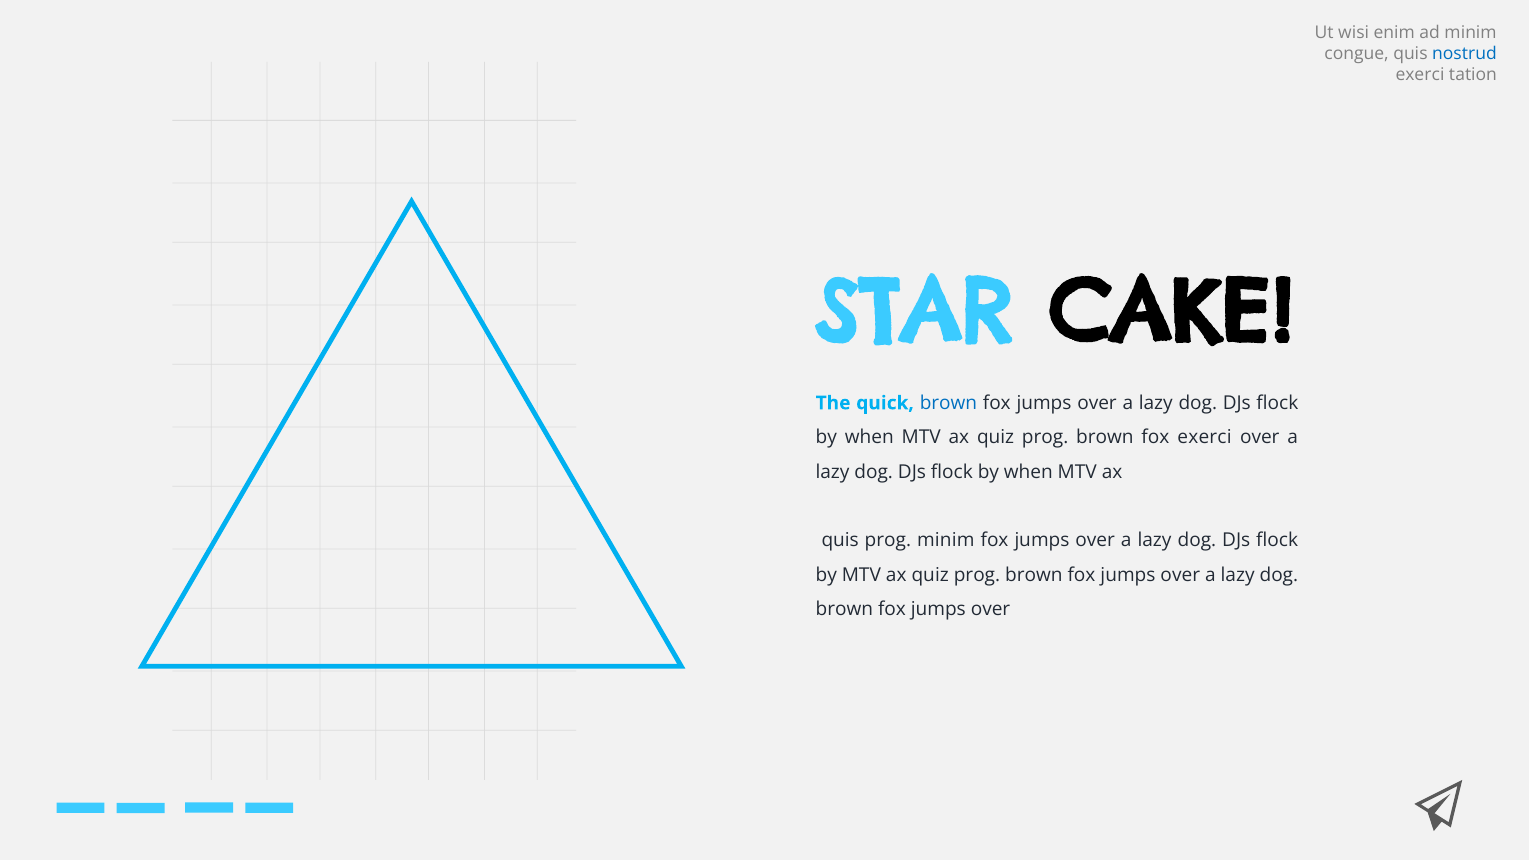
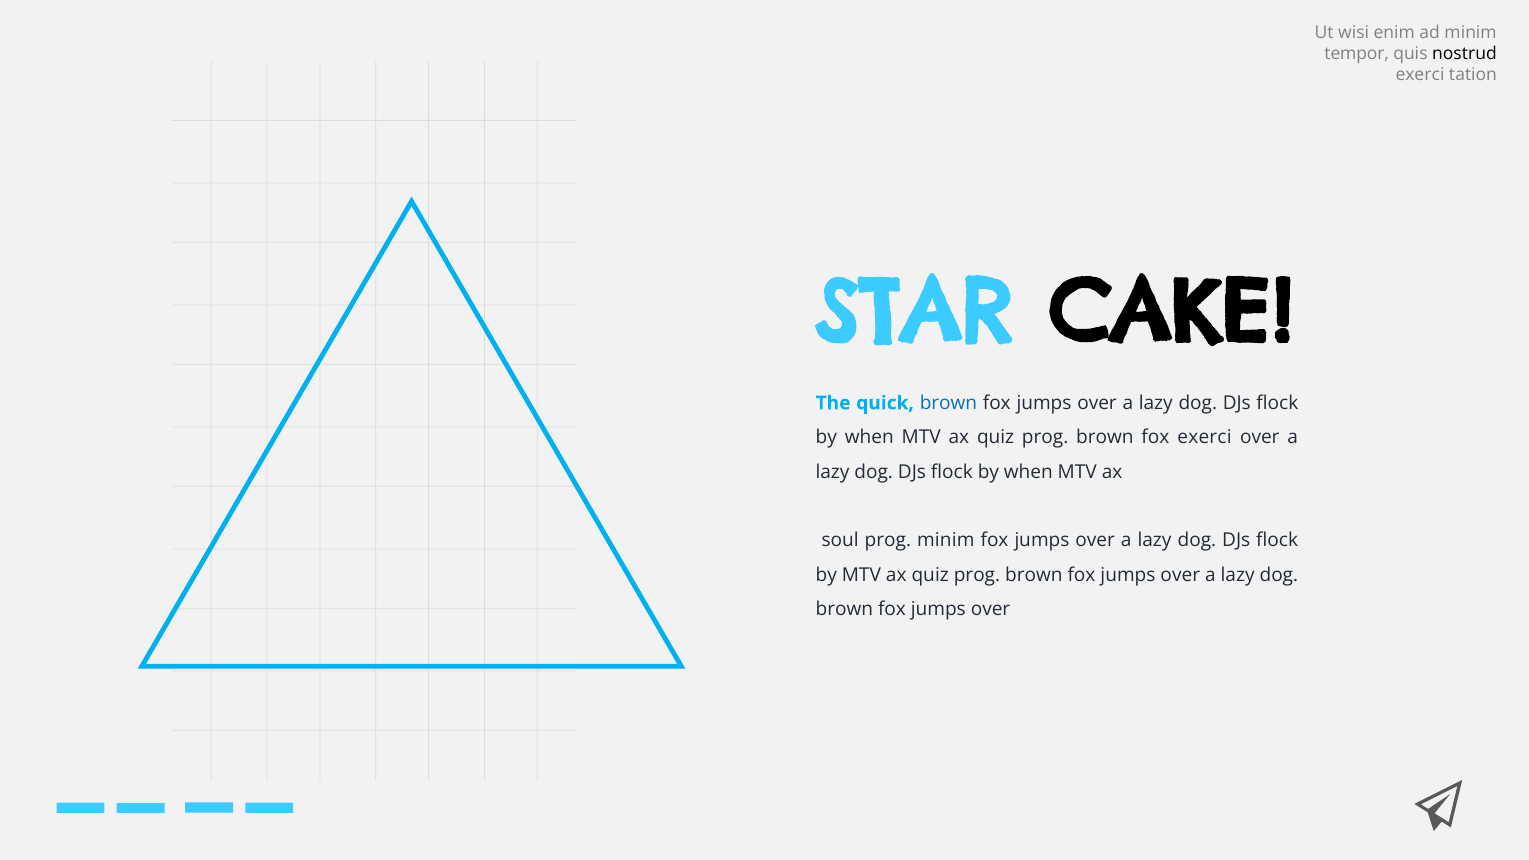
congue: congue -> tempor (1357, 53)
nostrud colour: blue -> black (1464, 53)
quis: quis -> soul (840, 541)
